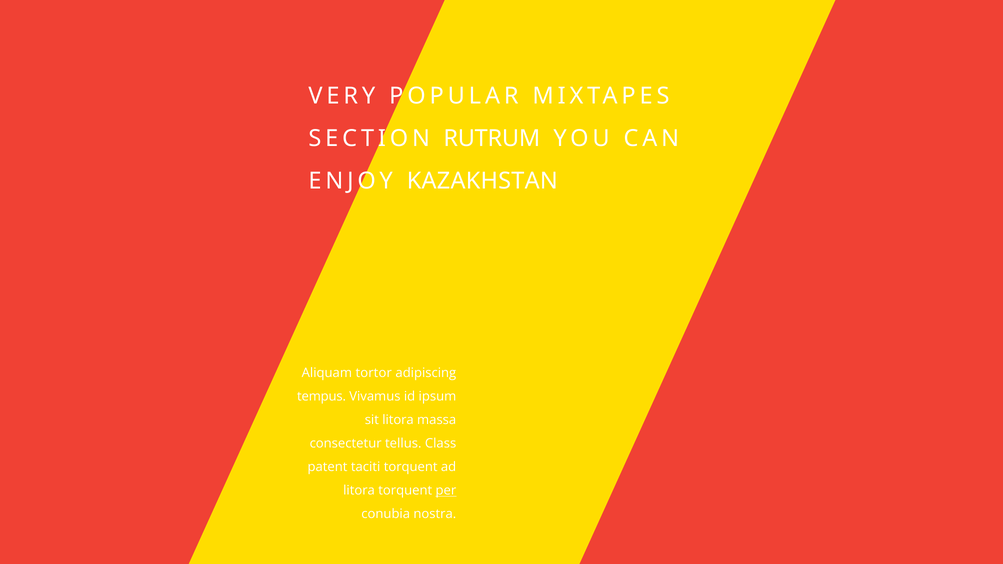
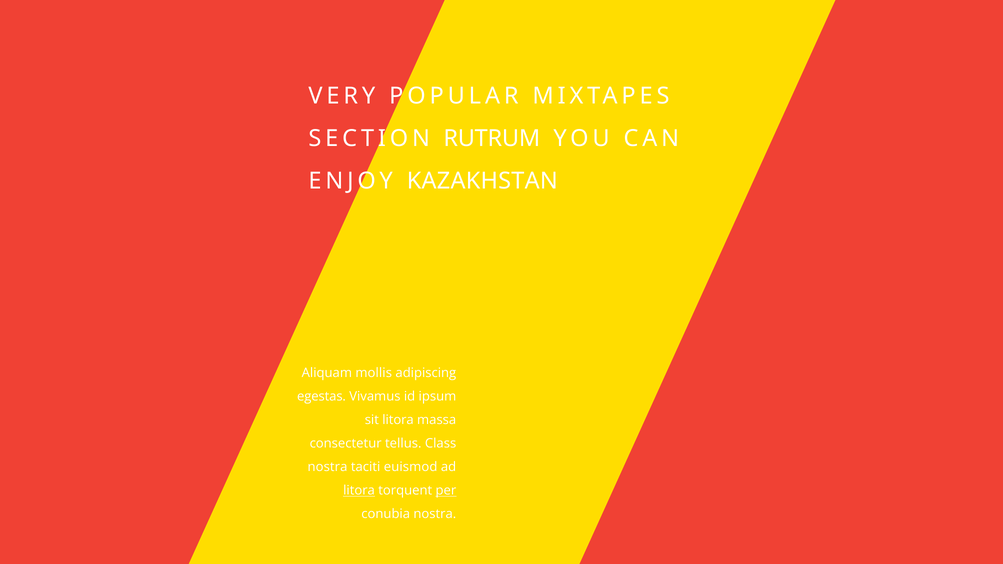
tortor: tortor -> mollis (374, 373)
tempus: tempus -> egestas (322, 397)
patent: patent -> nostra (327, 467)
taciti torquent: torquent -> euismod (411, 467)
litora underline: none -> present (359, 491)
